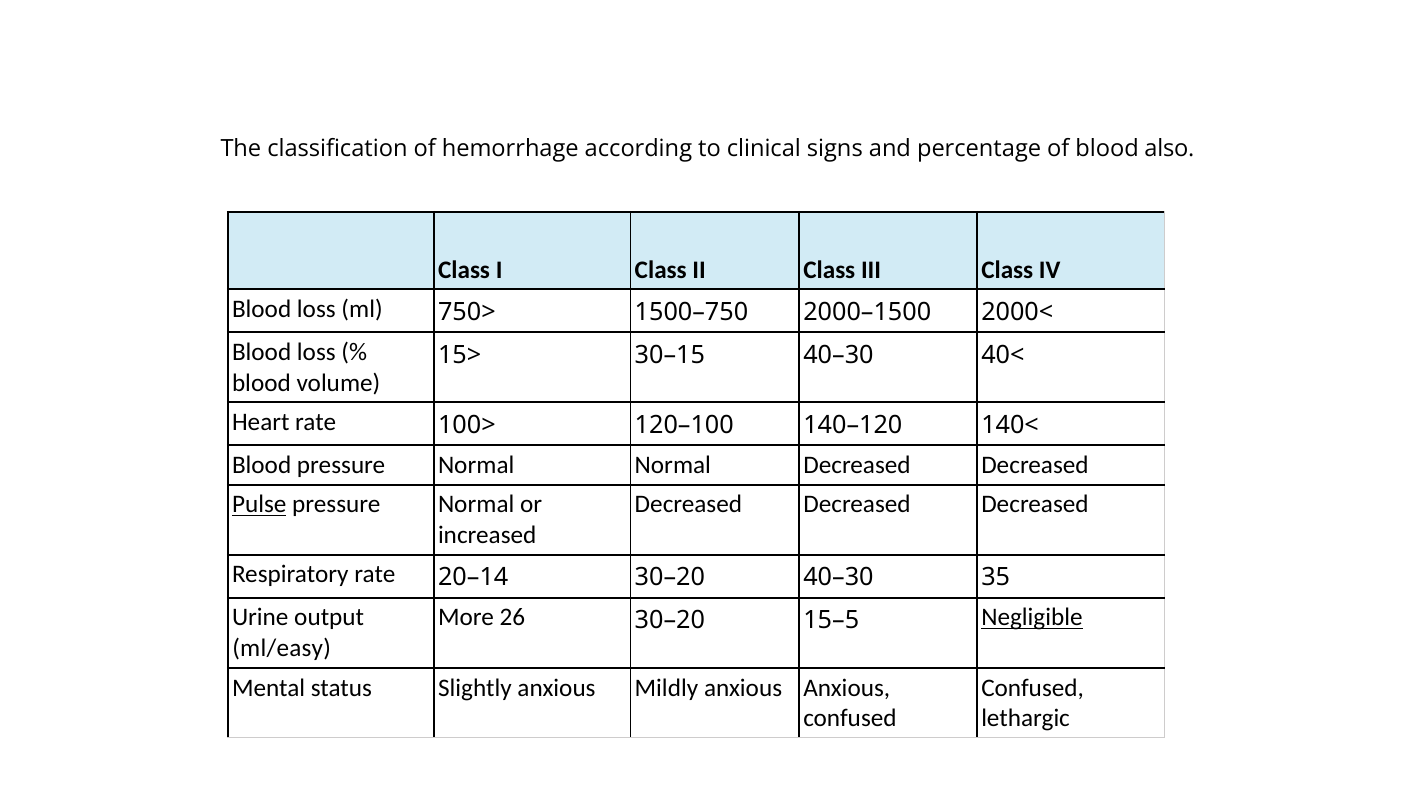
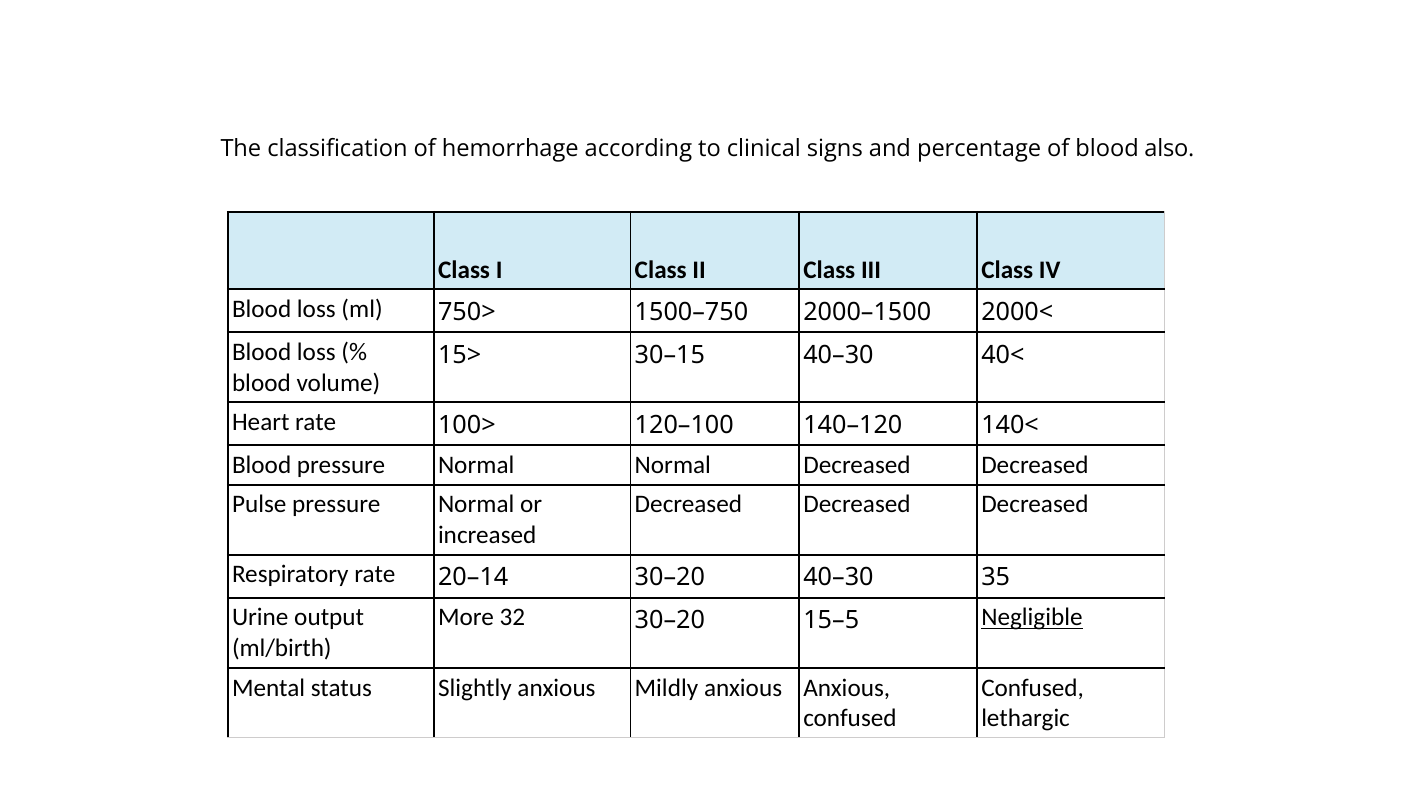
Pulse underline: present -> none (259, 504)
26: 26 -> 32 (512, 618)
ml/easy: ml/easy -> ml/birth (282, 648)
